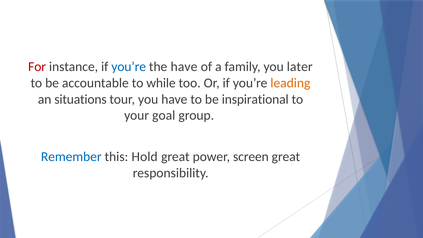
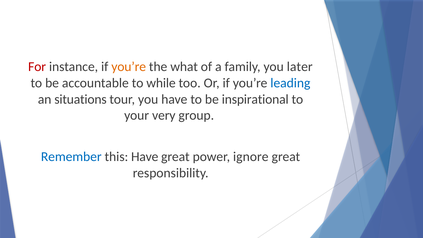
you’re colour: blue -> orange (129, 67)
the have: have -> what (184, 67)
leading colour: orange -> blue (290, 83)
goal: goal -> very (164, 115)
this Hold: Hold -> Have (145, 157)
screen: screen -> ignore (251, 157)
